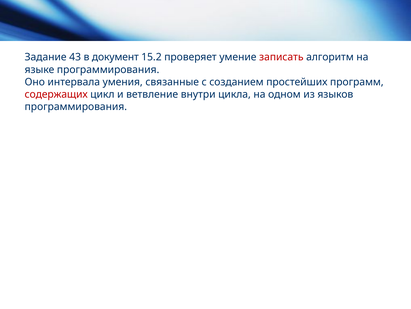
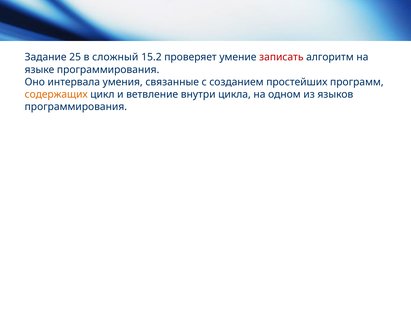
43: 43 -> 25 (75, 57)
документ: документ -> сложный (115, 57)
содержащих colour: red -> orange (56, 94)
